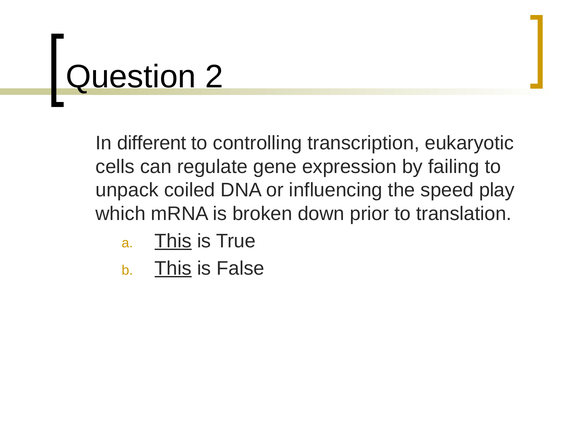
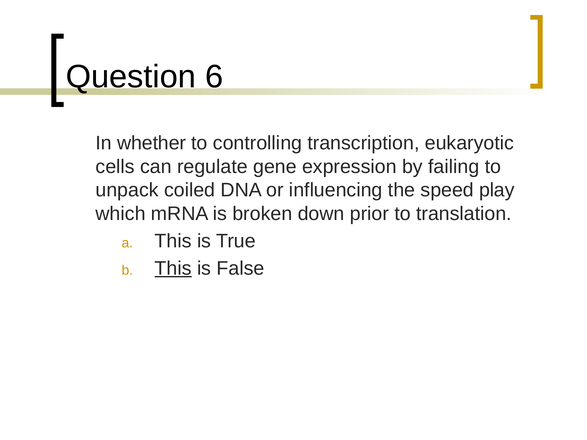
2: 2 -> 6 (214, 77)
different: different -> whether (152, 143)
This underline: present -> none (173, 241)
